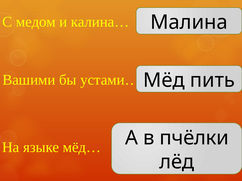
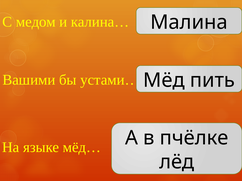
пчёлки: пчёлки -> пчёлке (194, 138)
